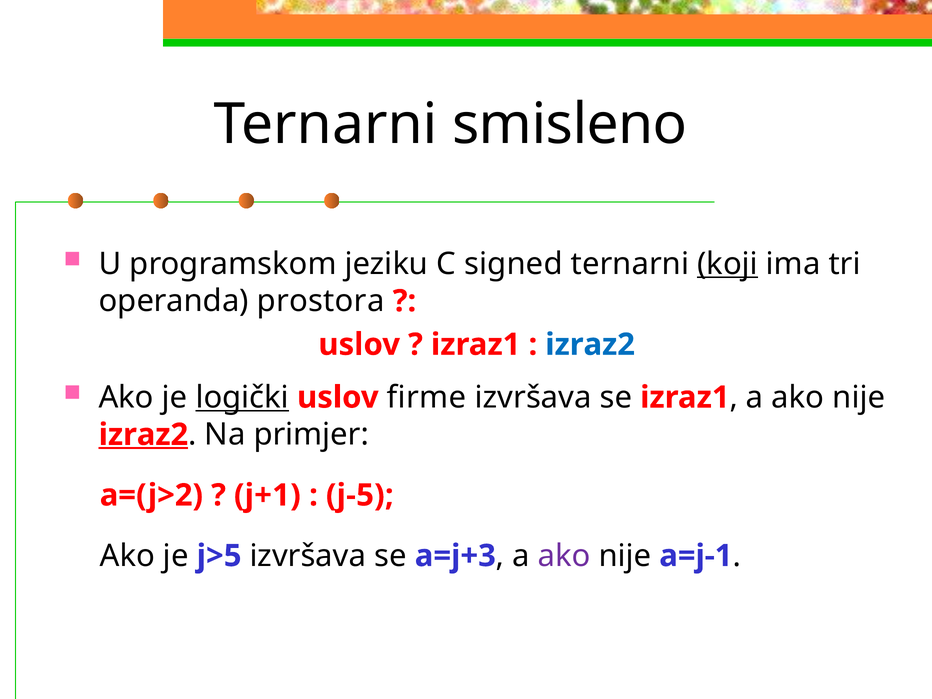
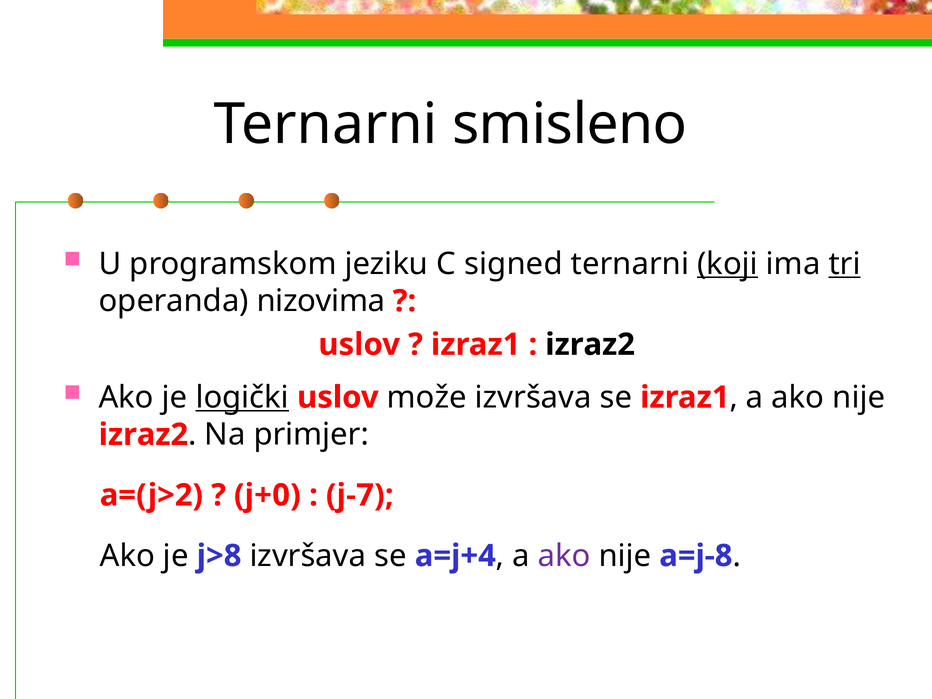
tri underline: none -> present (845, 264)
prostora: prostora -> nizovima (321, 301)
izraz2 colour: blue -> black (590, 345)
firme: firme -> može (427, 397)
izraz2 underline: present -> none (143, 435)
j+1: j+1 -> j+0 (267, 495)
j-5: j-5 -> j-7 (360, 495)
j>5: j>5 -> j>8 (219, 556)
a=j+3: a=j+3 -> a=j+4 (455, 556)
a=j-1: a=j-1 -> a=j-8 (696, 556)
